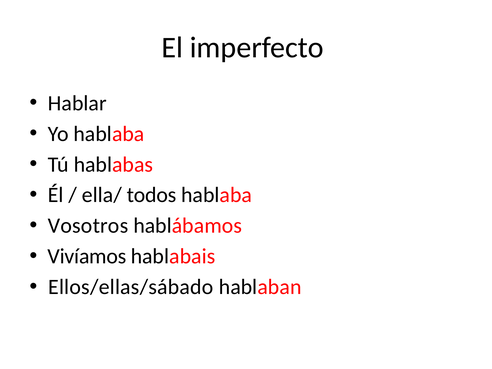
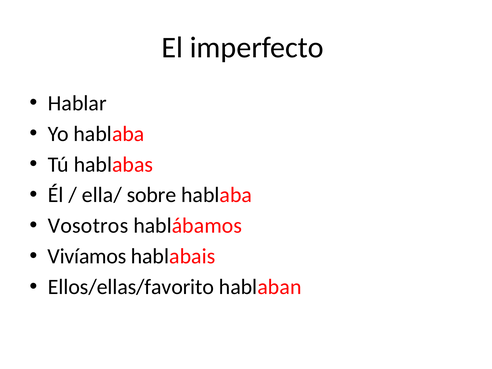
todos: todos -> sobre (152, 195)
Ellos/ellas/sábado: Ellos/ellas/sábado -> Ellos/ellas/favorito (131, 287)
